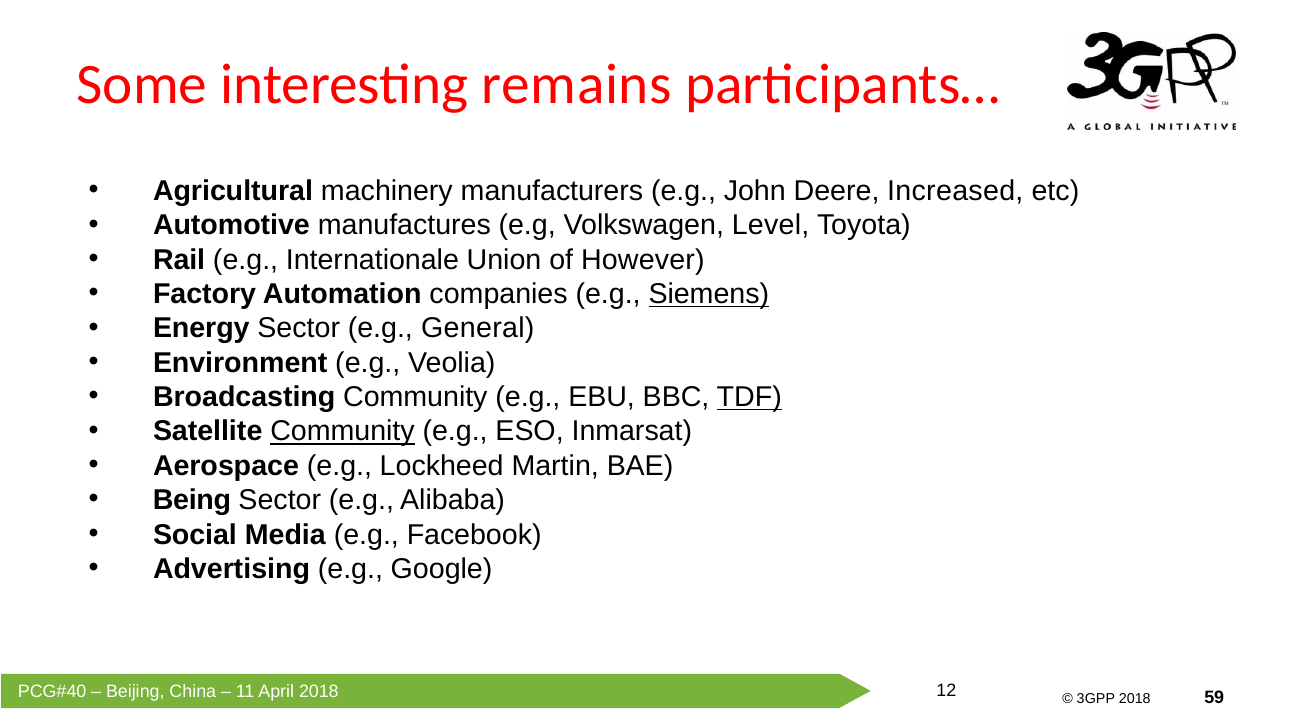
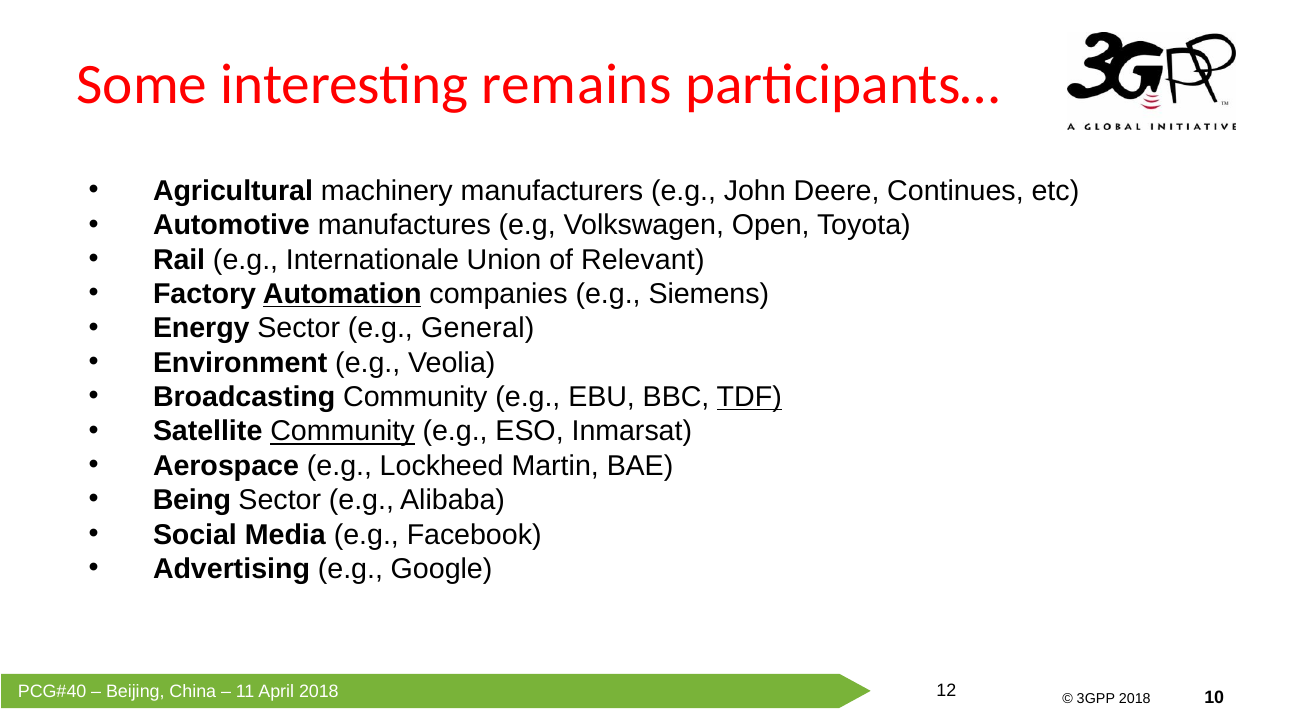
Increased: Increased -> Continues (955, 191)
Level: Level -> Open (771, 225)
However: However -> Relevant (643, 260)
Automation underline: none -> present (342, 294)
Siemens underline: present -> none (709, 294)
59: 59 -> 10 (1214, 698)
